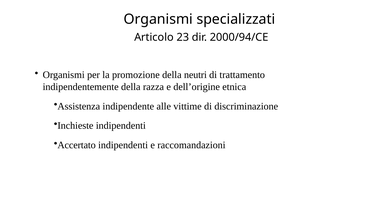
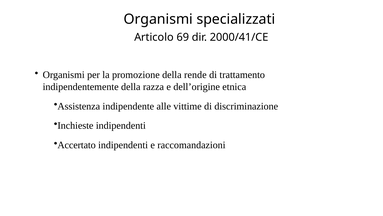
23: 23 -> 69 (183, 37)
2000/94/CE: 2000/94/CE -> 2000/41/CE (239, 37)
neutri: neutri -> rende (195, 75)
